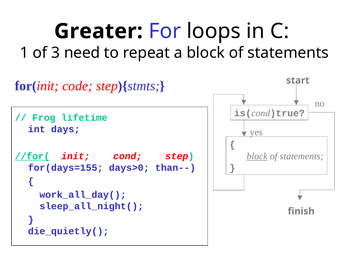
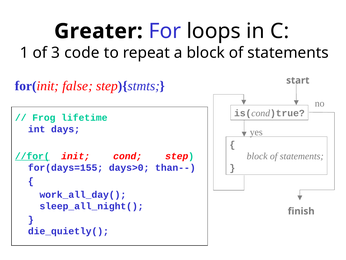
need: need -> code (82, 53)
code: code -> false (78, 86)
block underline: present -> none (257, 156)
